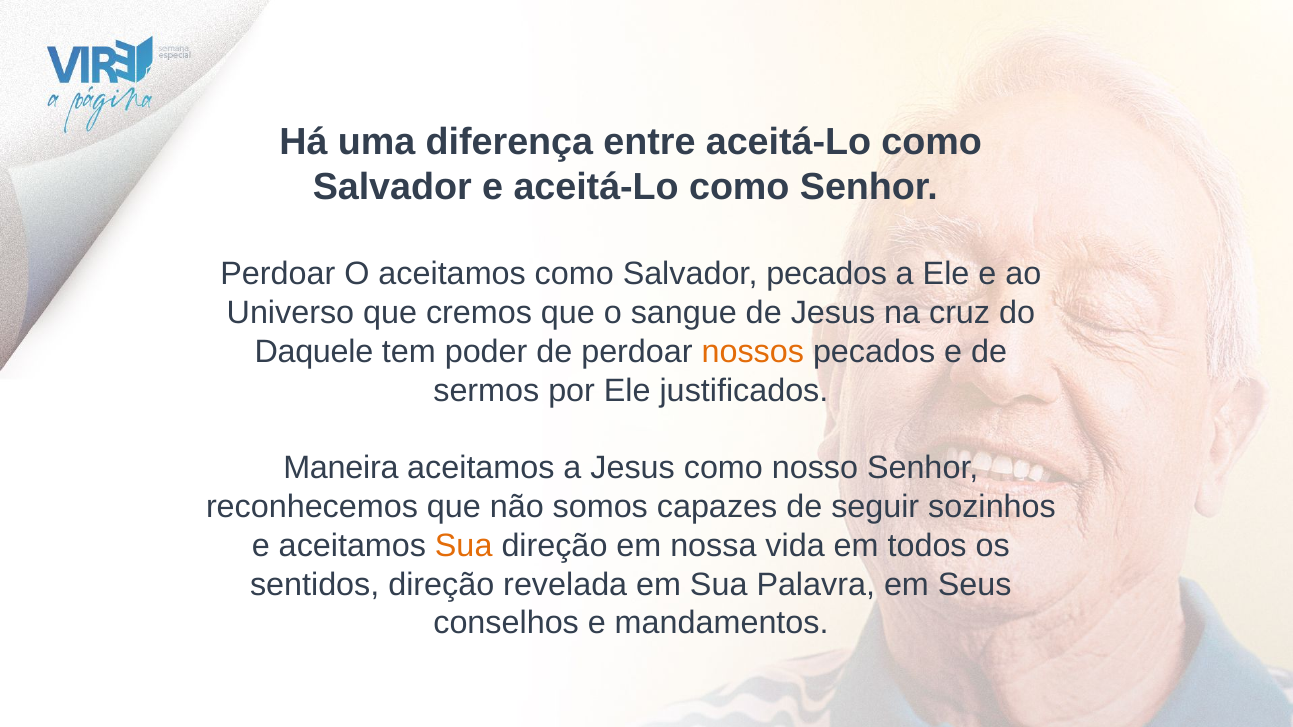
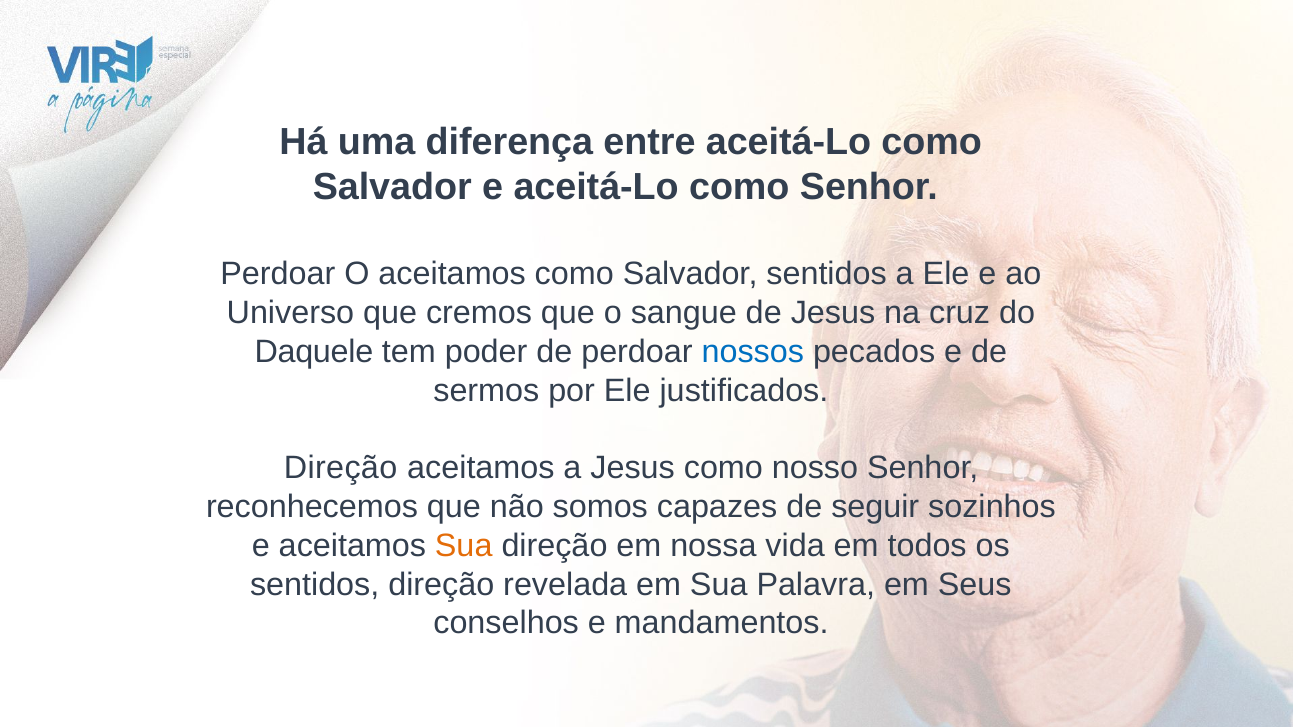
Salvador pecados: pecados -> sentidos (827, 274)
nossos colour: orange -> blue (753, 352)
Maneira: Maneira -> Direção (341, 468)
